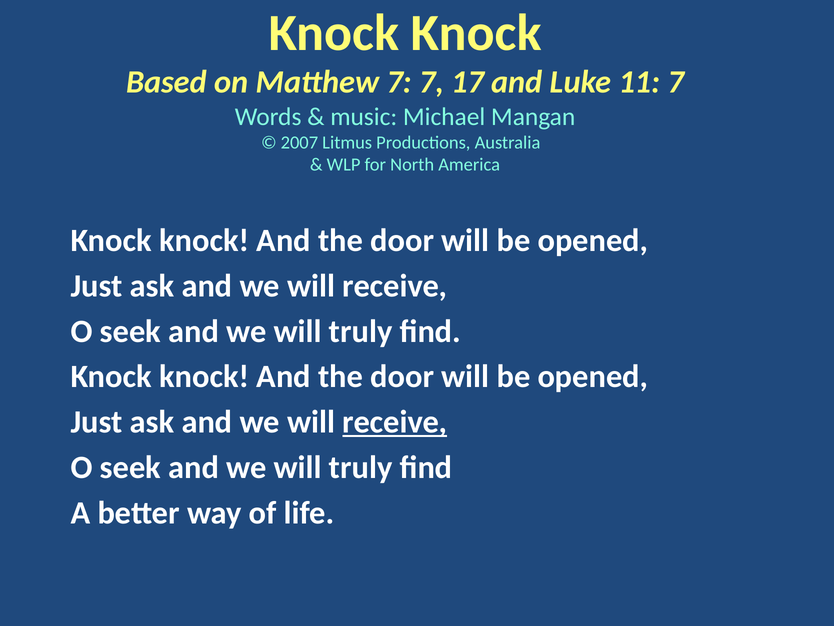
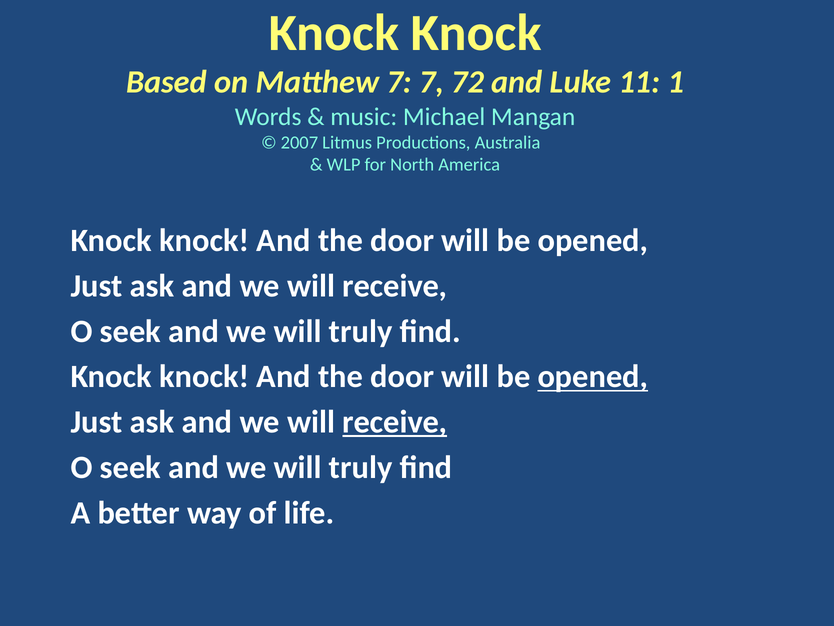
17: 17 -> 72 (468, 82)
11 7: 7 -> 1 (676, 82)
opened underline: none -> present (593, 376)
